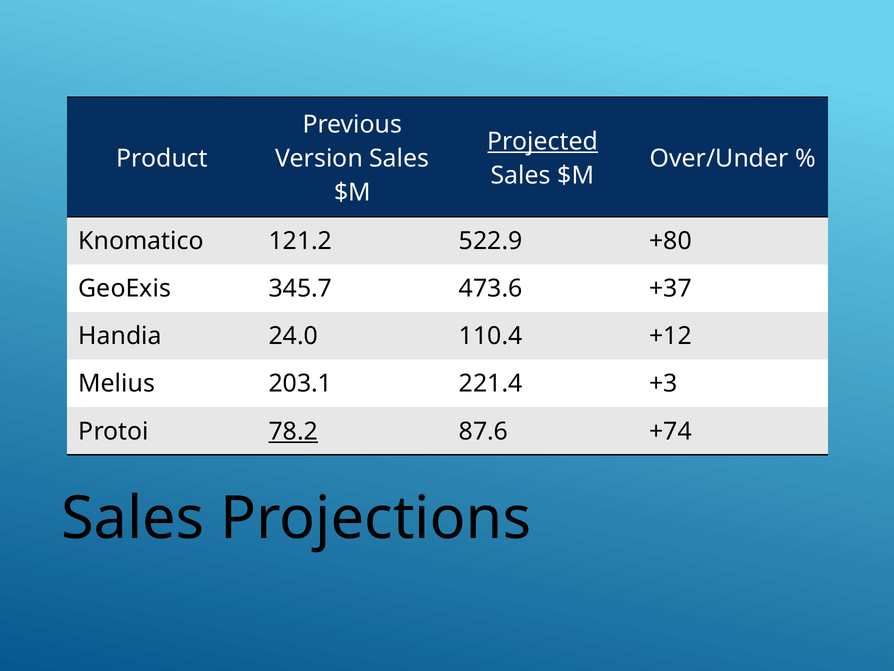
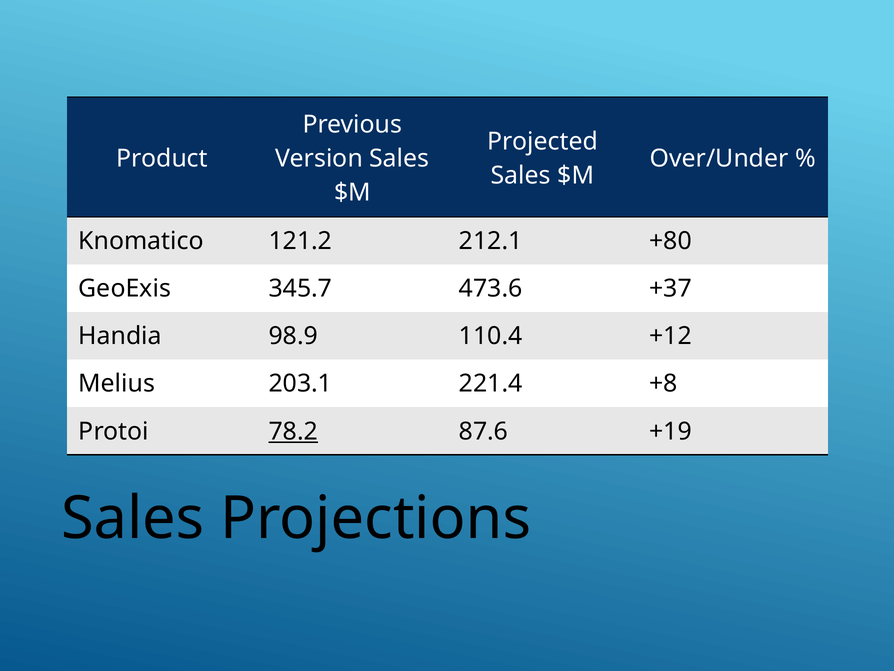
Projected underline: present -> none (543, 141)
522.9: 522.9 -> 212.1 (491, 241)
24.0: 24.0 -> 98.9 (293, 336)
+3: +3 -> +8 (663, 384)
+74: +74 -> +19 (670, 431)
